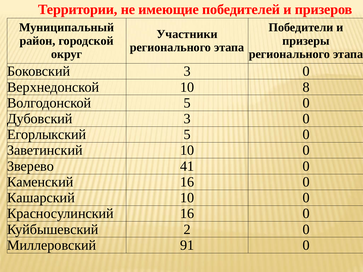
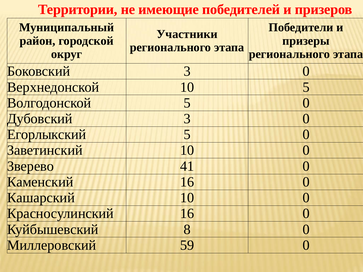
10 8: 8 -> 5 (306, 87)
2: 2 -> 8 (187, 230)
91: 91 -> 59 (187, 245)
